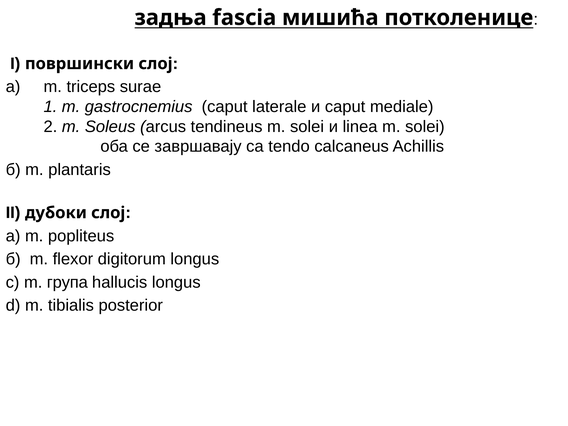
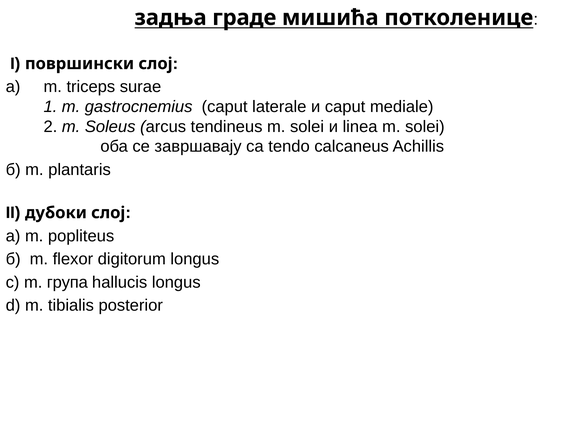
fascia: fascia -> граде (244, 18)
